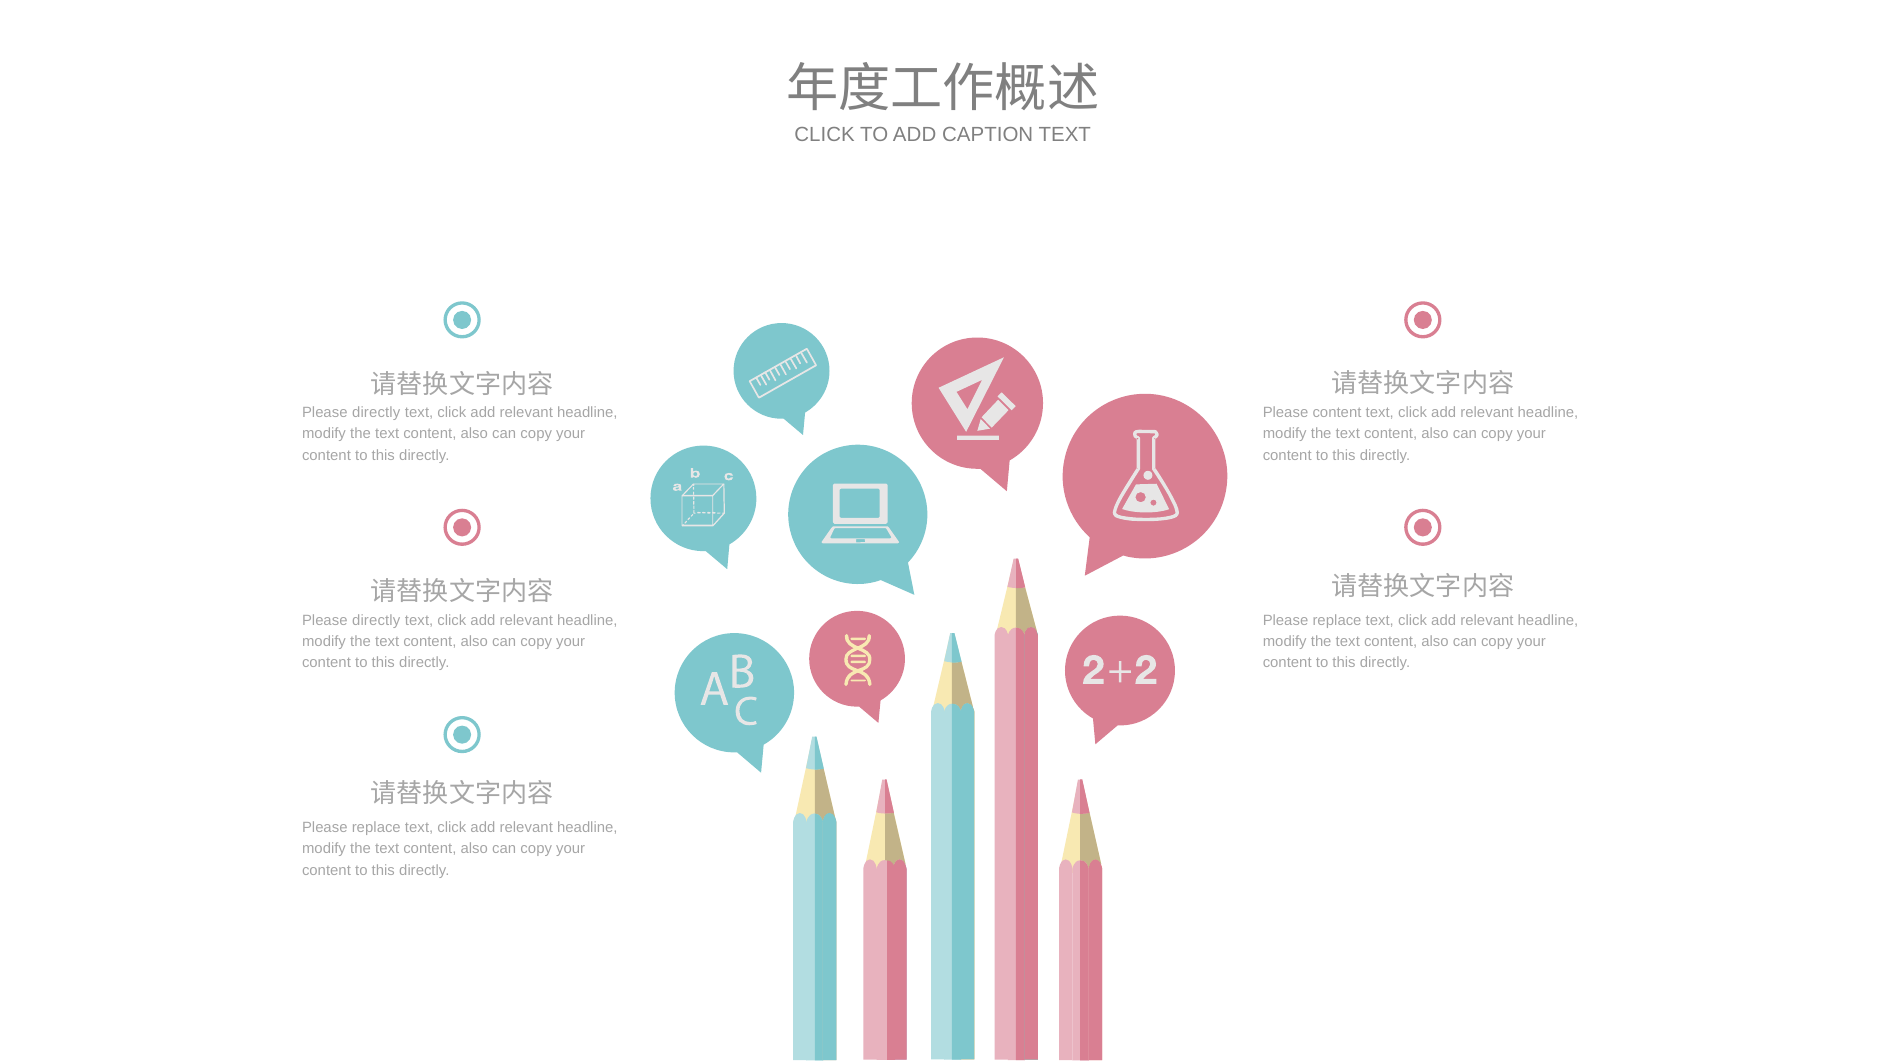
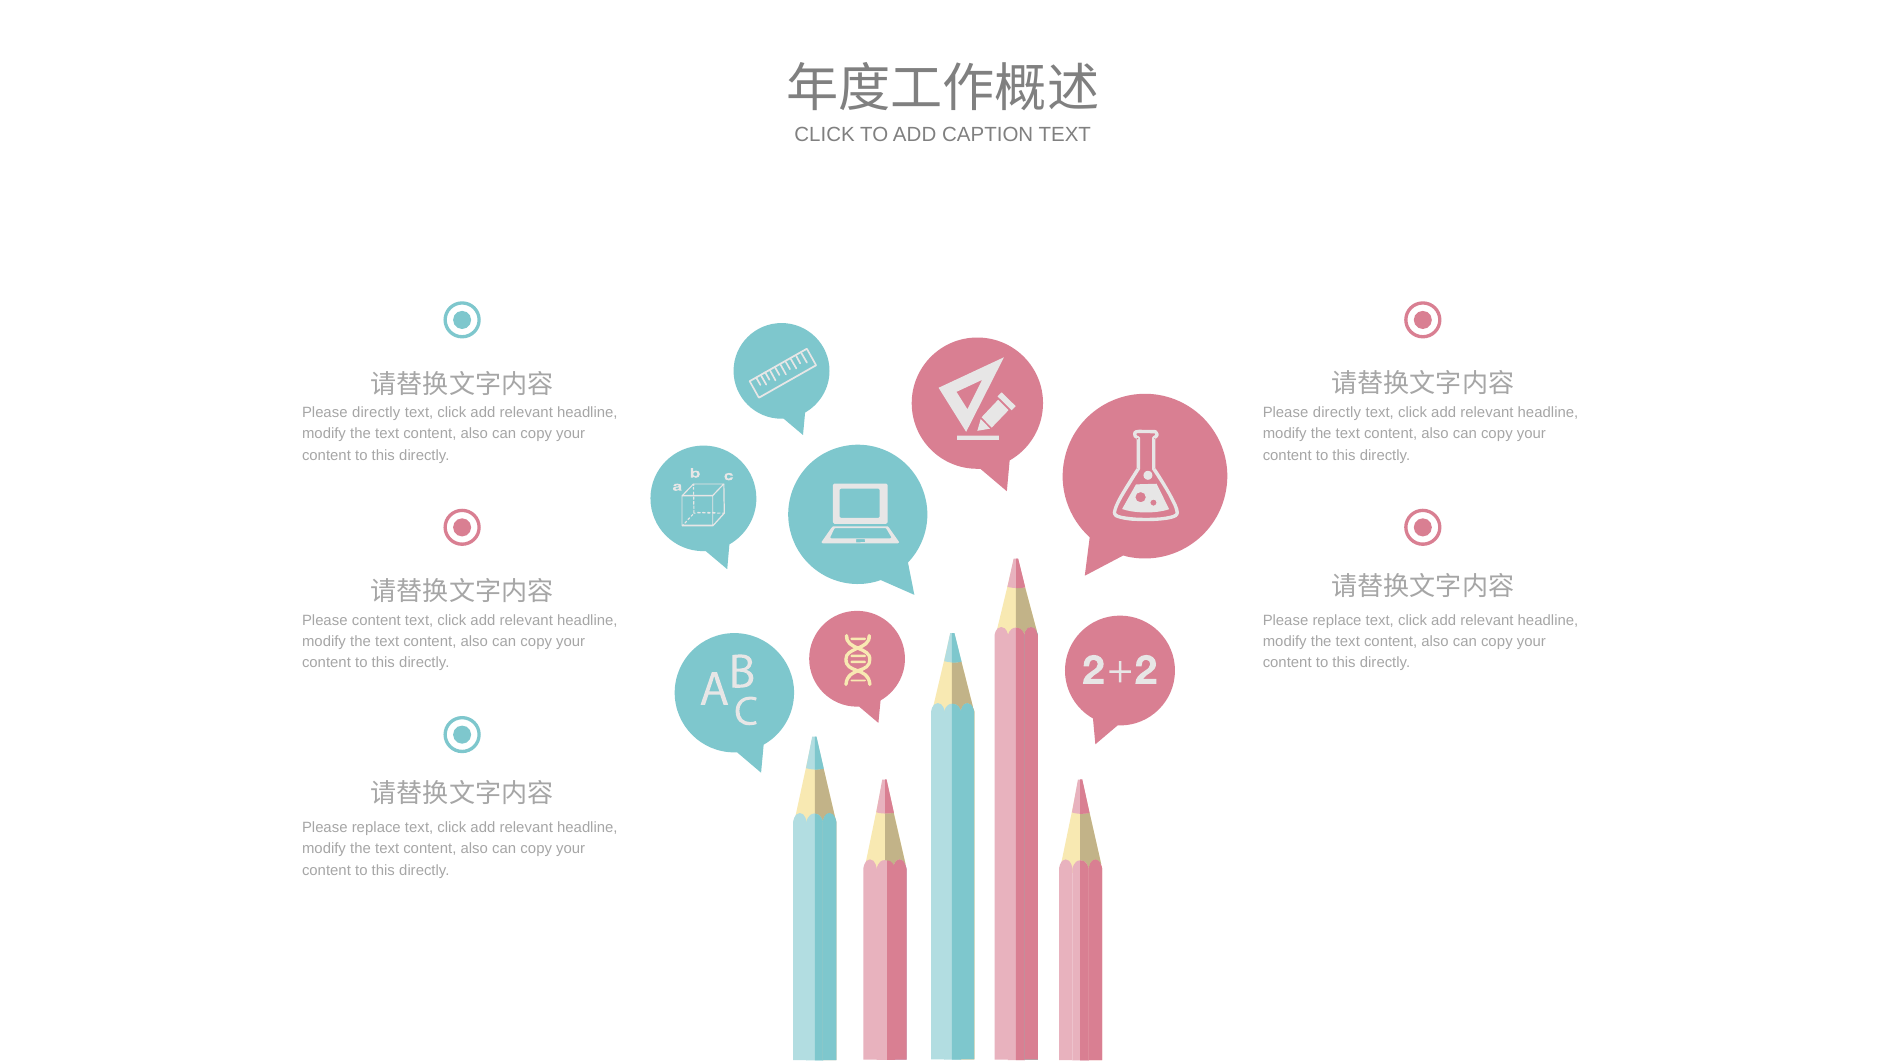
content: content -> directly (1337, 413)
directly: directly -> content (376, 620)
